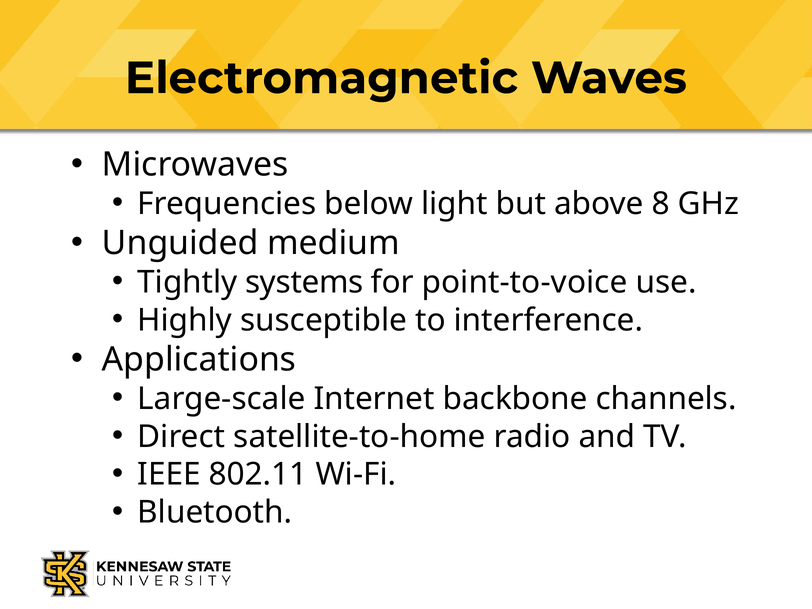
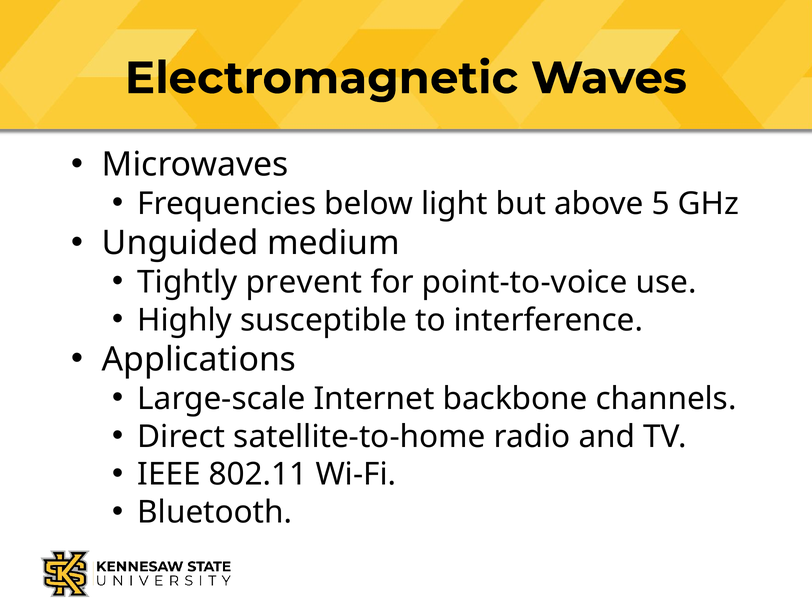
8: 8 -> 5 (661, 204)
systems: systems -> prevent (304, 282)
